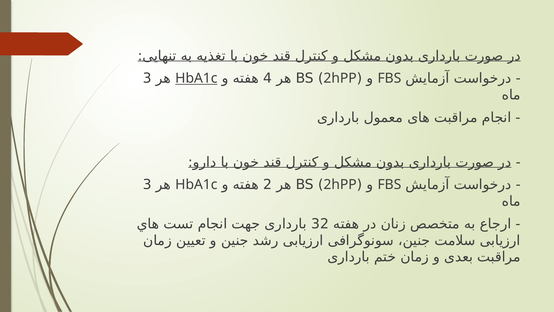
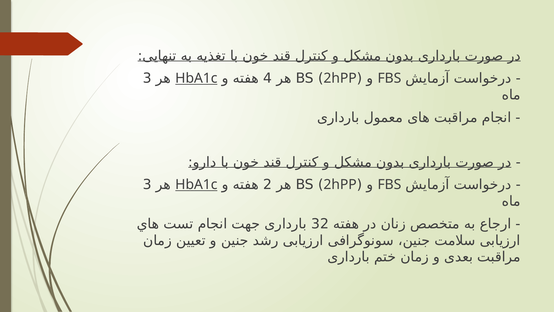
HbA1c underline: none -> present (196, 185)
